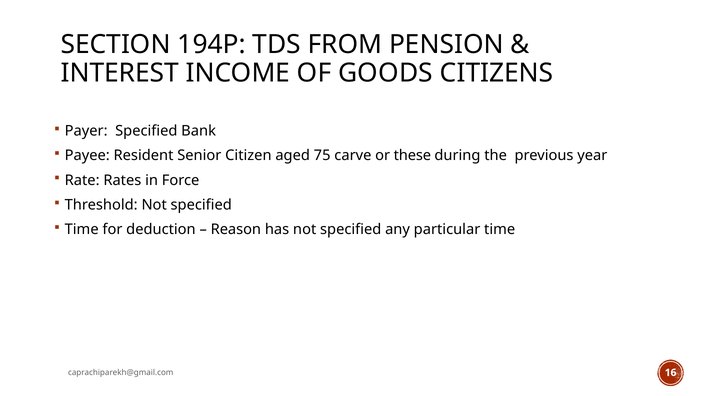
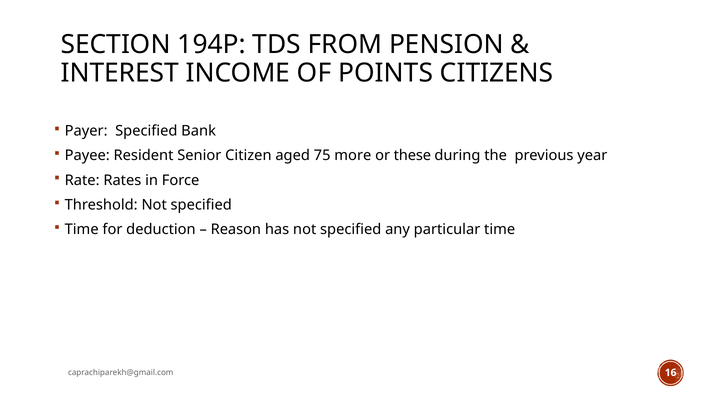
GOODS: GOODS -> POINTS (386, 73)
carve: carve -> more (353, 155)
